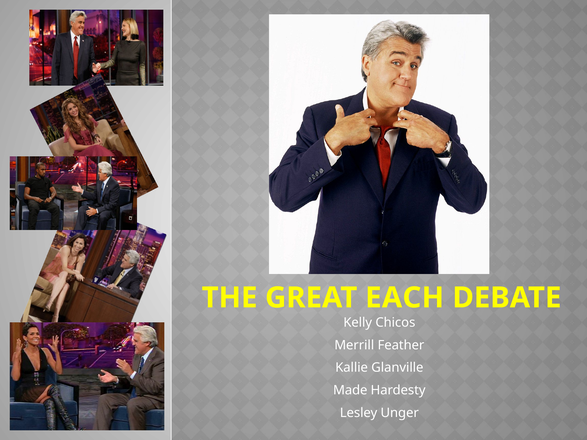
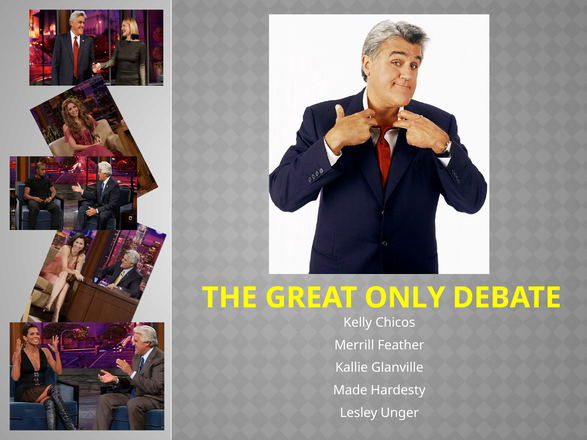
EACH: EACH -> ONLY (405, 298)
